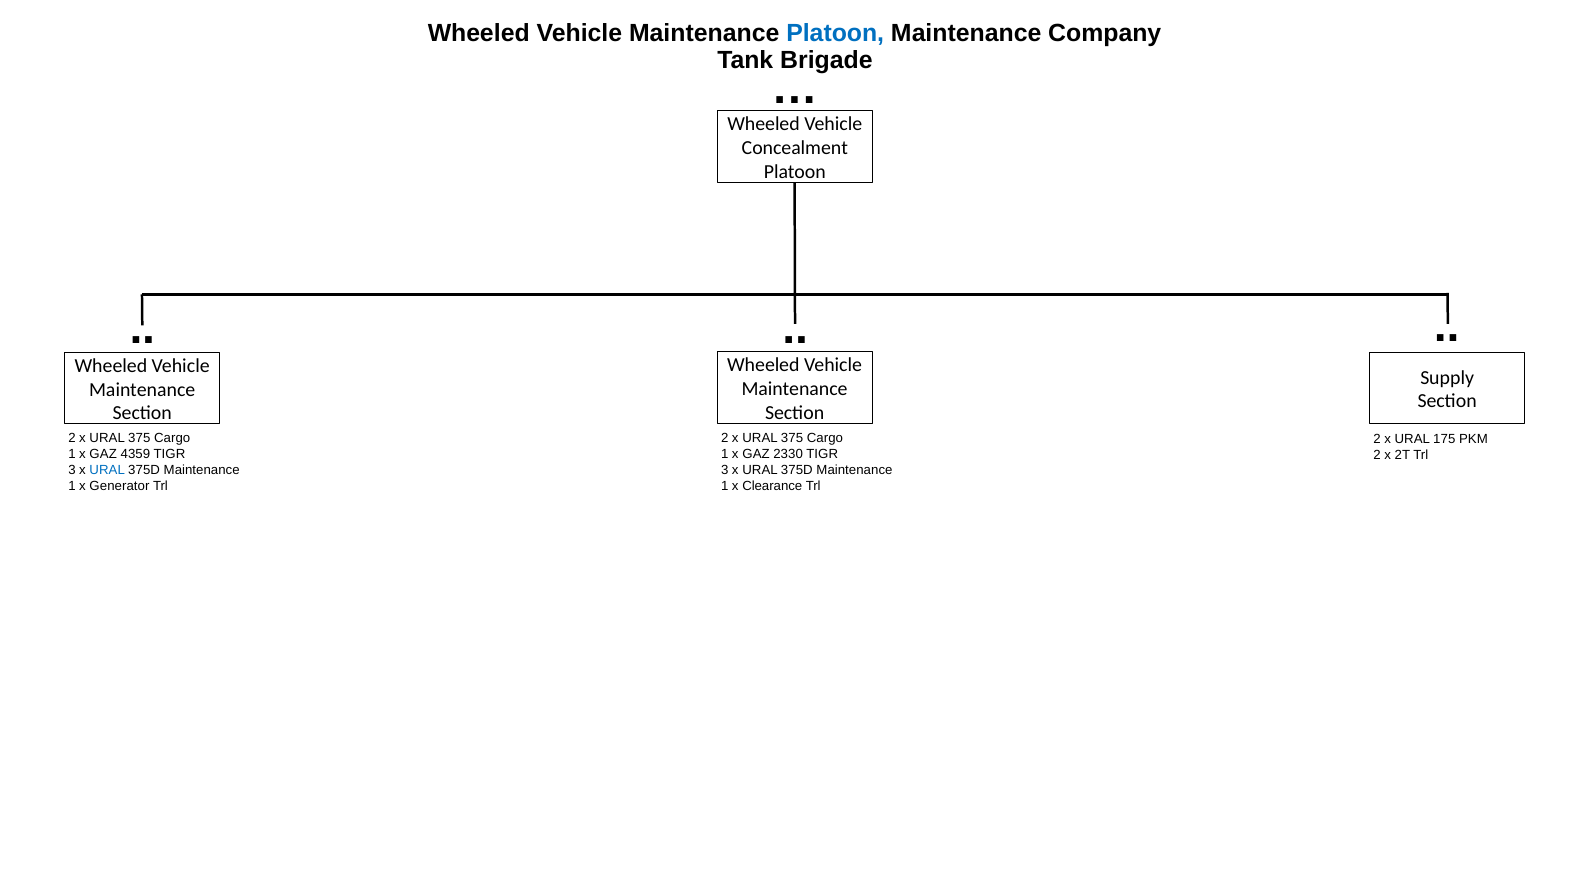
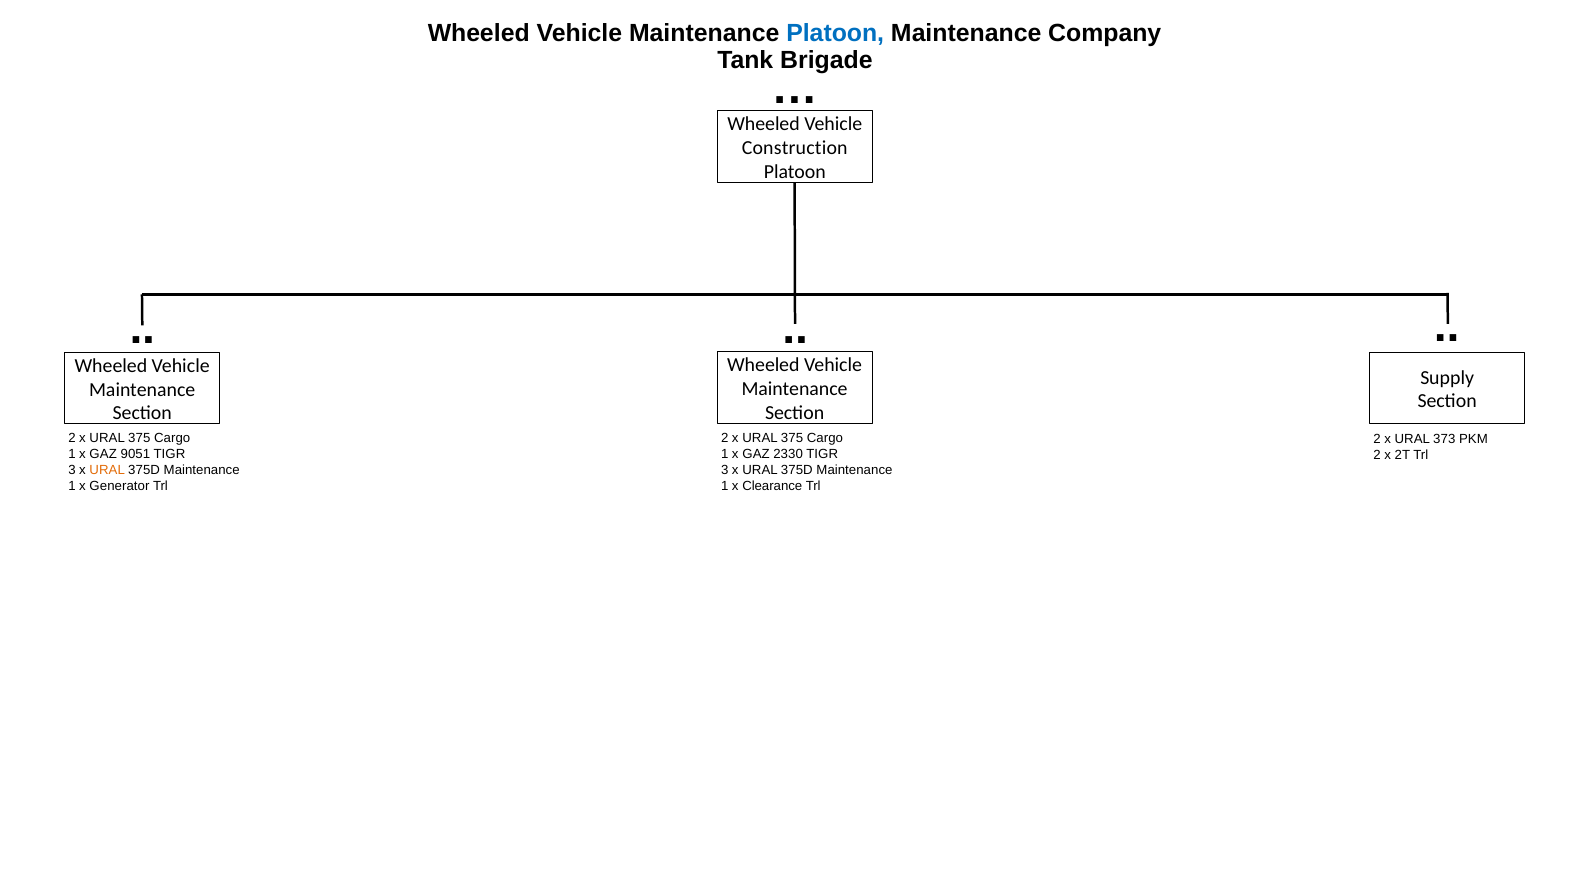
Concealment: Concealment -> Construction (795, 148)
175: 175 -> 373 (1444, 439)
4359: 4359 -> 9051 (135, 454)
URAL colour: blue -> orange (107, 470)
